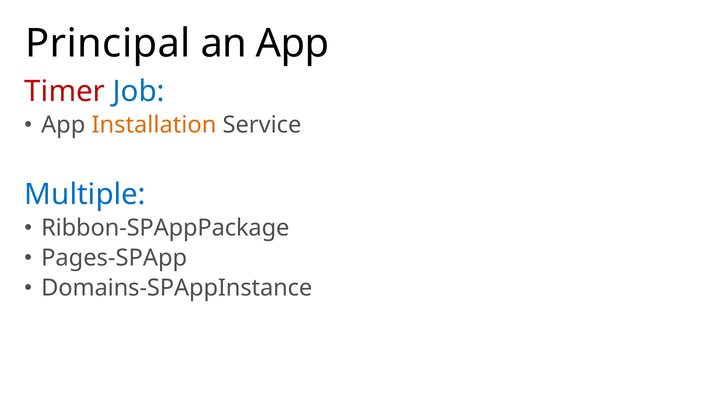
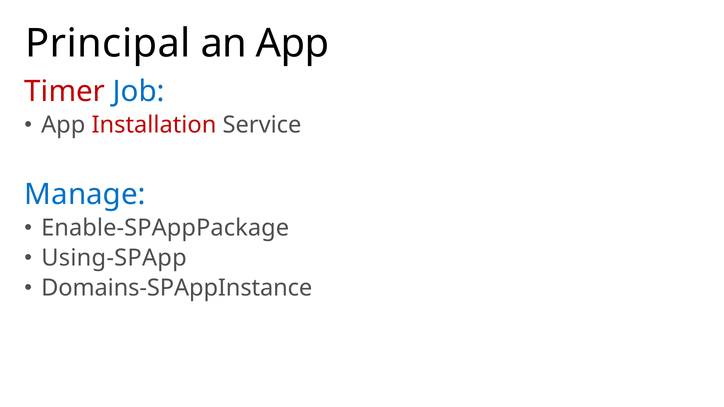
Installation colour: orange -> red (154, 125)
Multiple: Multiple -> Manage (85, 195)
Ribbon-SPAppPackage: Ribbon-SPAppPackage -> Enable-SPAppPackage (165, 228)
Pages-SPApp: Pages-SPApp -> Using-SPApp (114, 258)
